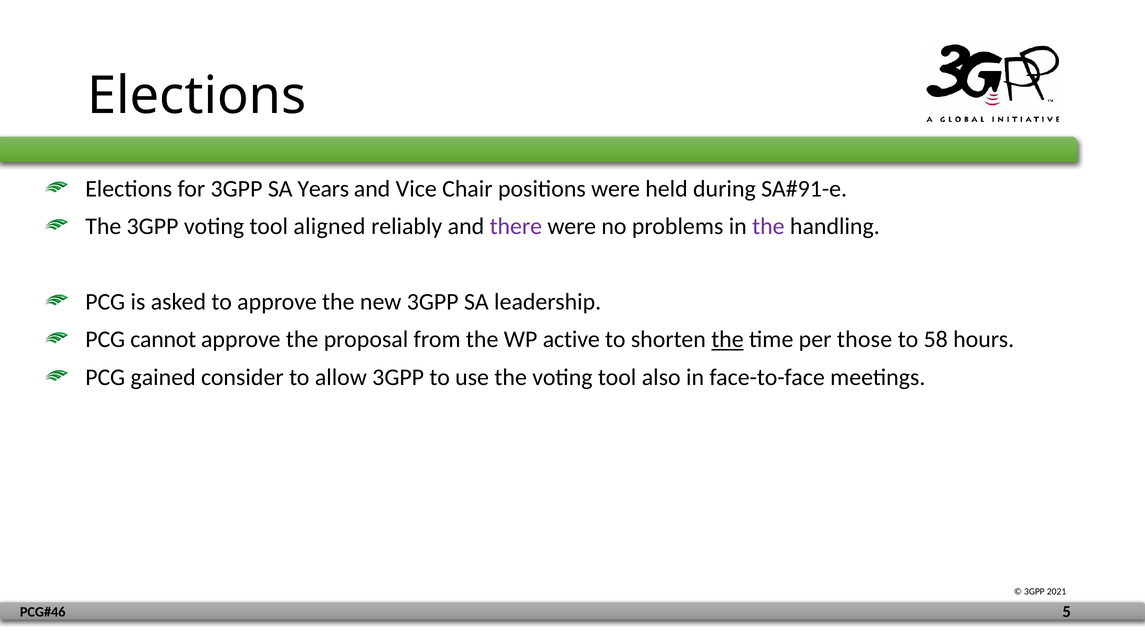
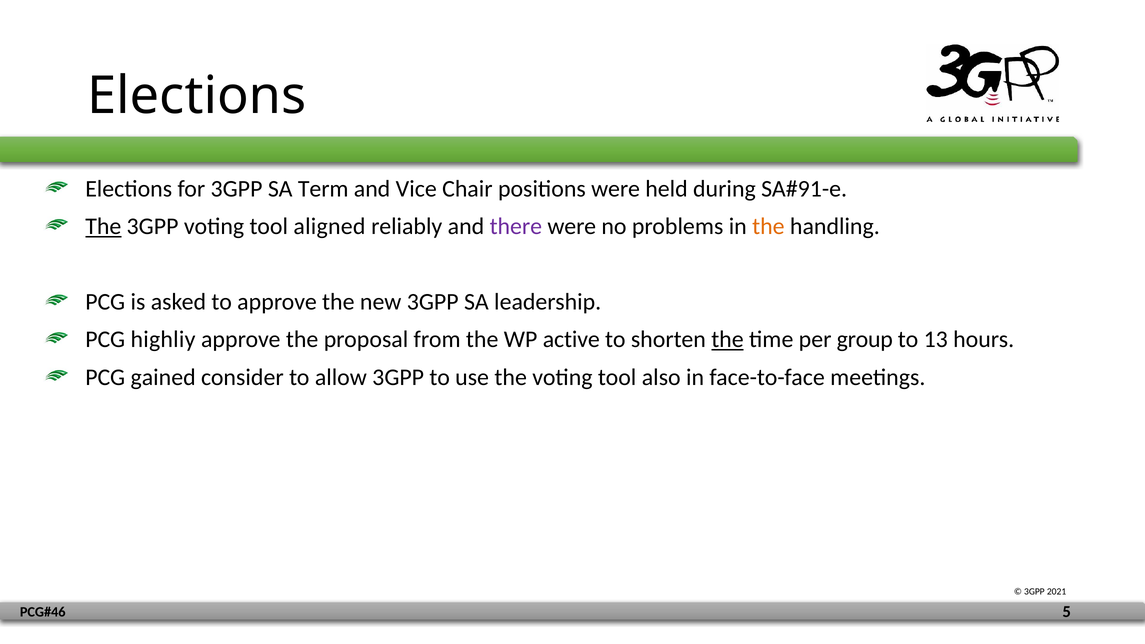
Years: Years -> Term (323, 189)
The underline: none -> present (103, 226)
the colour: purple -> orange (768, 226)
cannot: cannot -> highliy (163, 340)
those: those -> group (865, 340)
58: 58 -> 13 (936, 340)
